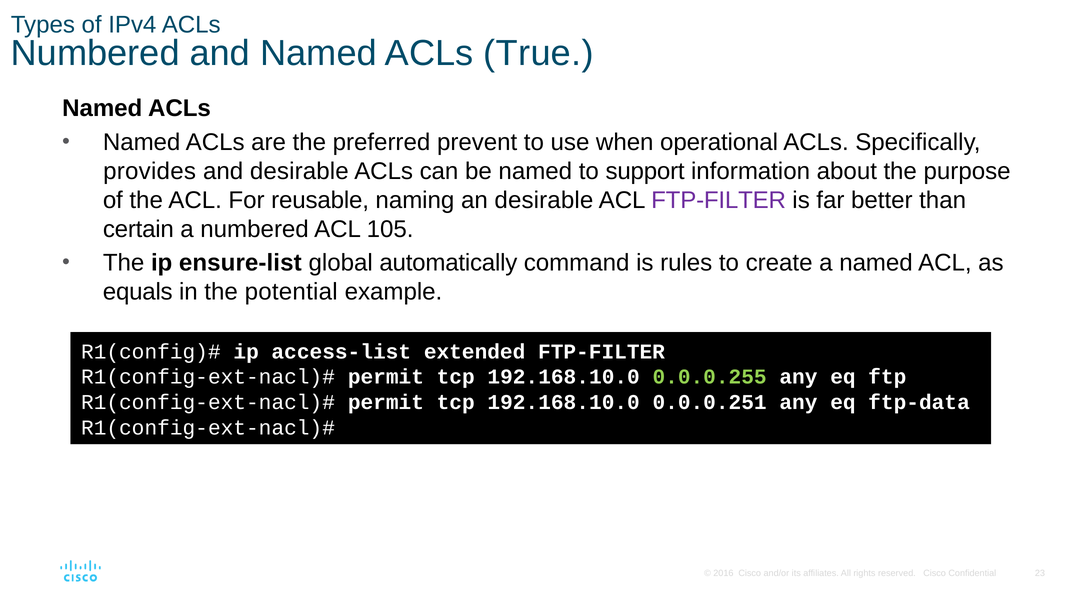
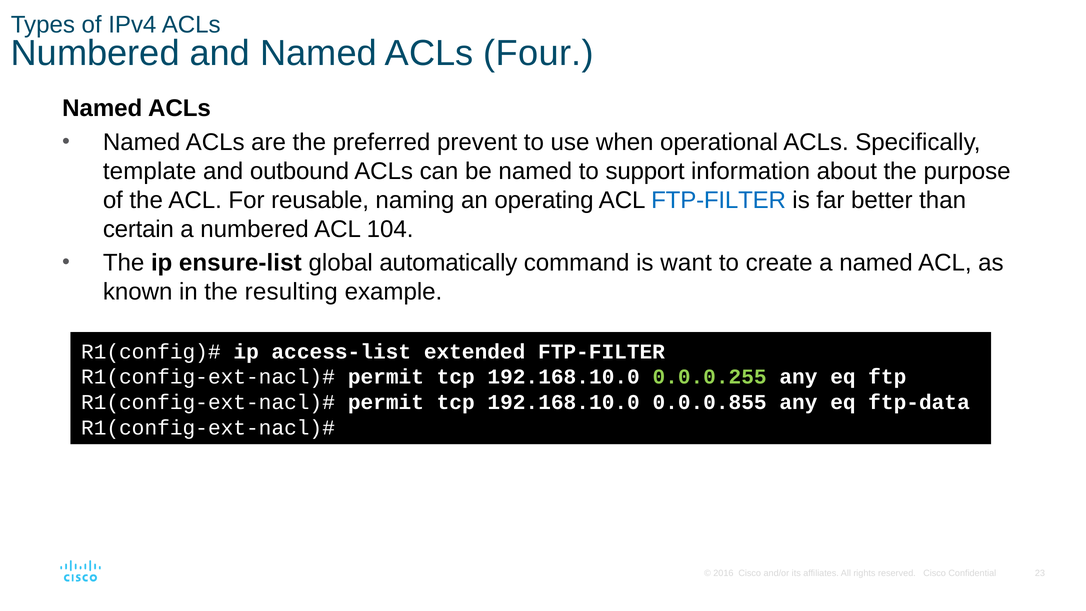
True: True -> Four (539, 53)
provides: provides -> template (150, 171)
and desirable: desirable -> outbound (300, 171)
an desirable: desirable -> operating (544, 200)
FTP-FILTER colour: purple -> blue (719, 200)
105: 105 -> 104 (390, 229)
rules: rules -> want (686, 263)
equals: equals -> known (138, 292)
potential: potential -> resulting (291, 292)
0.0.0.251: 0.0.0.251 -> 0.0.0.855 (710, 402)
